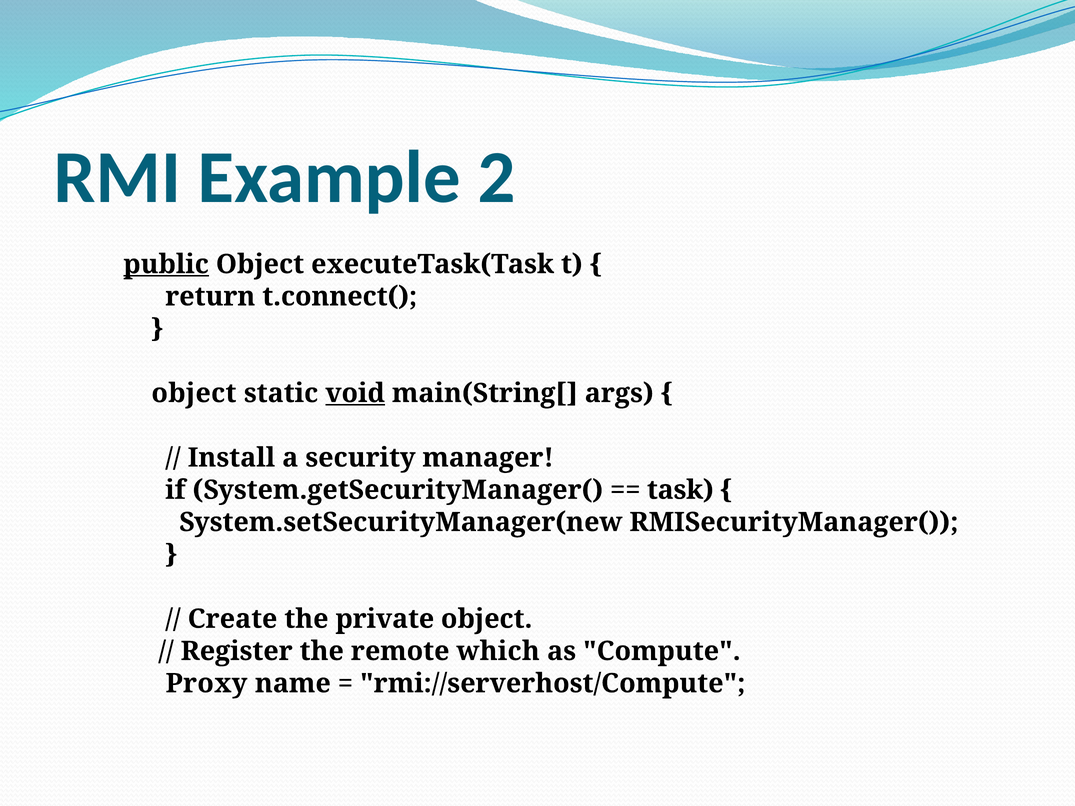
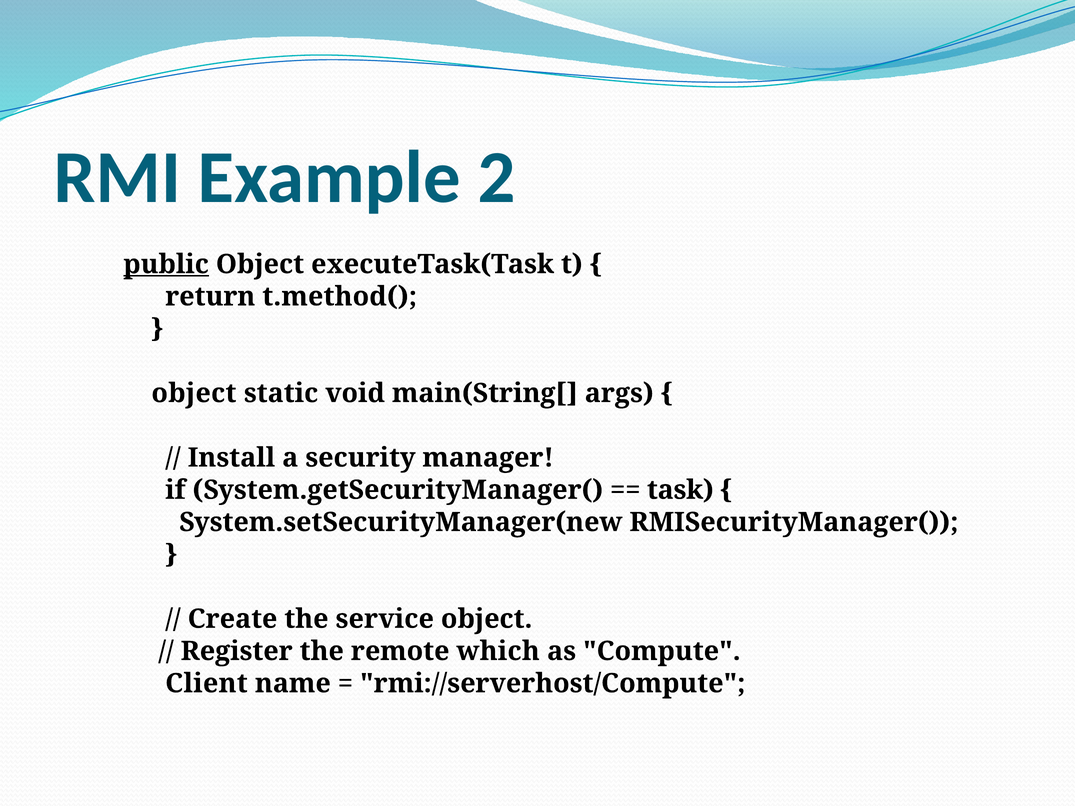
t.connect(: t.connect( -> t.method( (340, 297)
void underline: present -> none (355, 393)
private: private -> service (385, 619)
Proxy: Proxy -> Client (206, 684)
